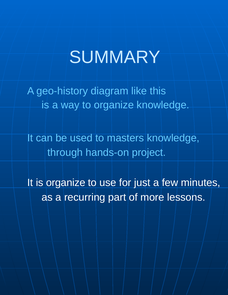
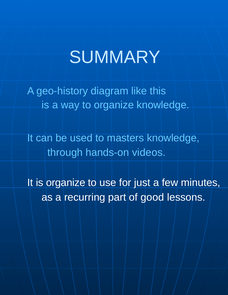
project: project -> videos (149, 153)
more: more -> good (152, 197)
